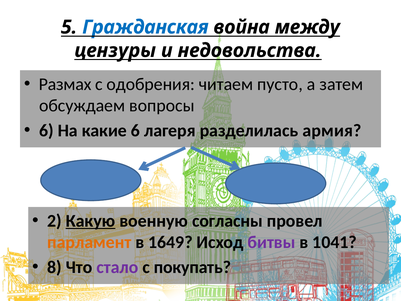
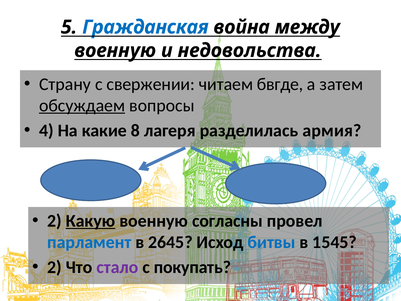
цензуры: цензуры -> военную (115, 50)
Размах: Размах -> Страну (65, 84)
одобрения: одобрения -> свержении (151, 84)
пусто: пусто -> бвгде (280, 84)
обсуждаем underline: none -> present (82, 106)
6: 6 -> 4 (46, 130)
какие 6: 6 -> 8 (135, 130)
парламент colour: orange -> blue (89, 242)
1649: 1649 -> 2645 (170, 242)
битвы colour: purple -> blue (272, 242)
1041: 1041 -> 1545 (335, 242)
8: 8 -> 2 (55, 267)
